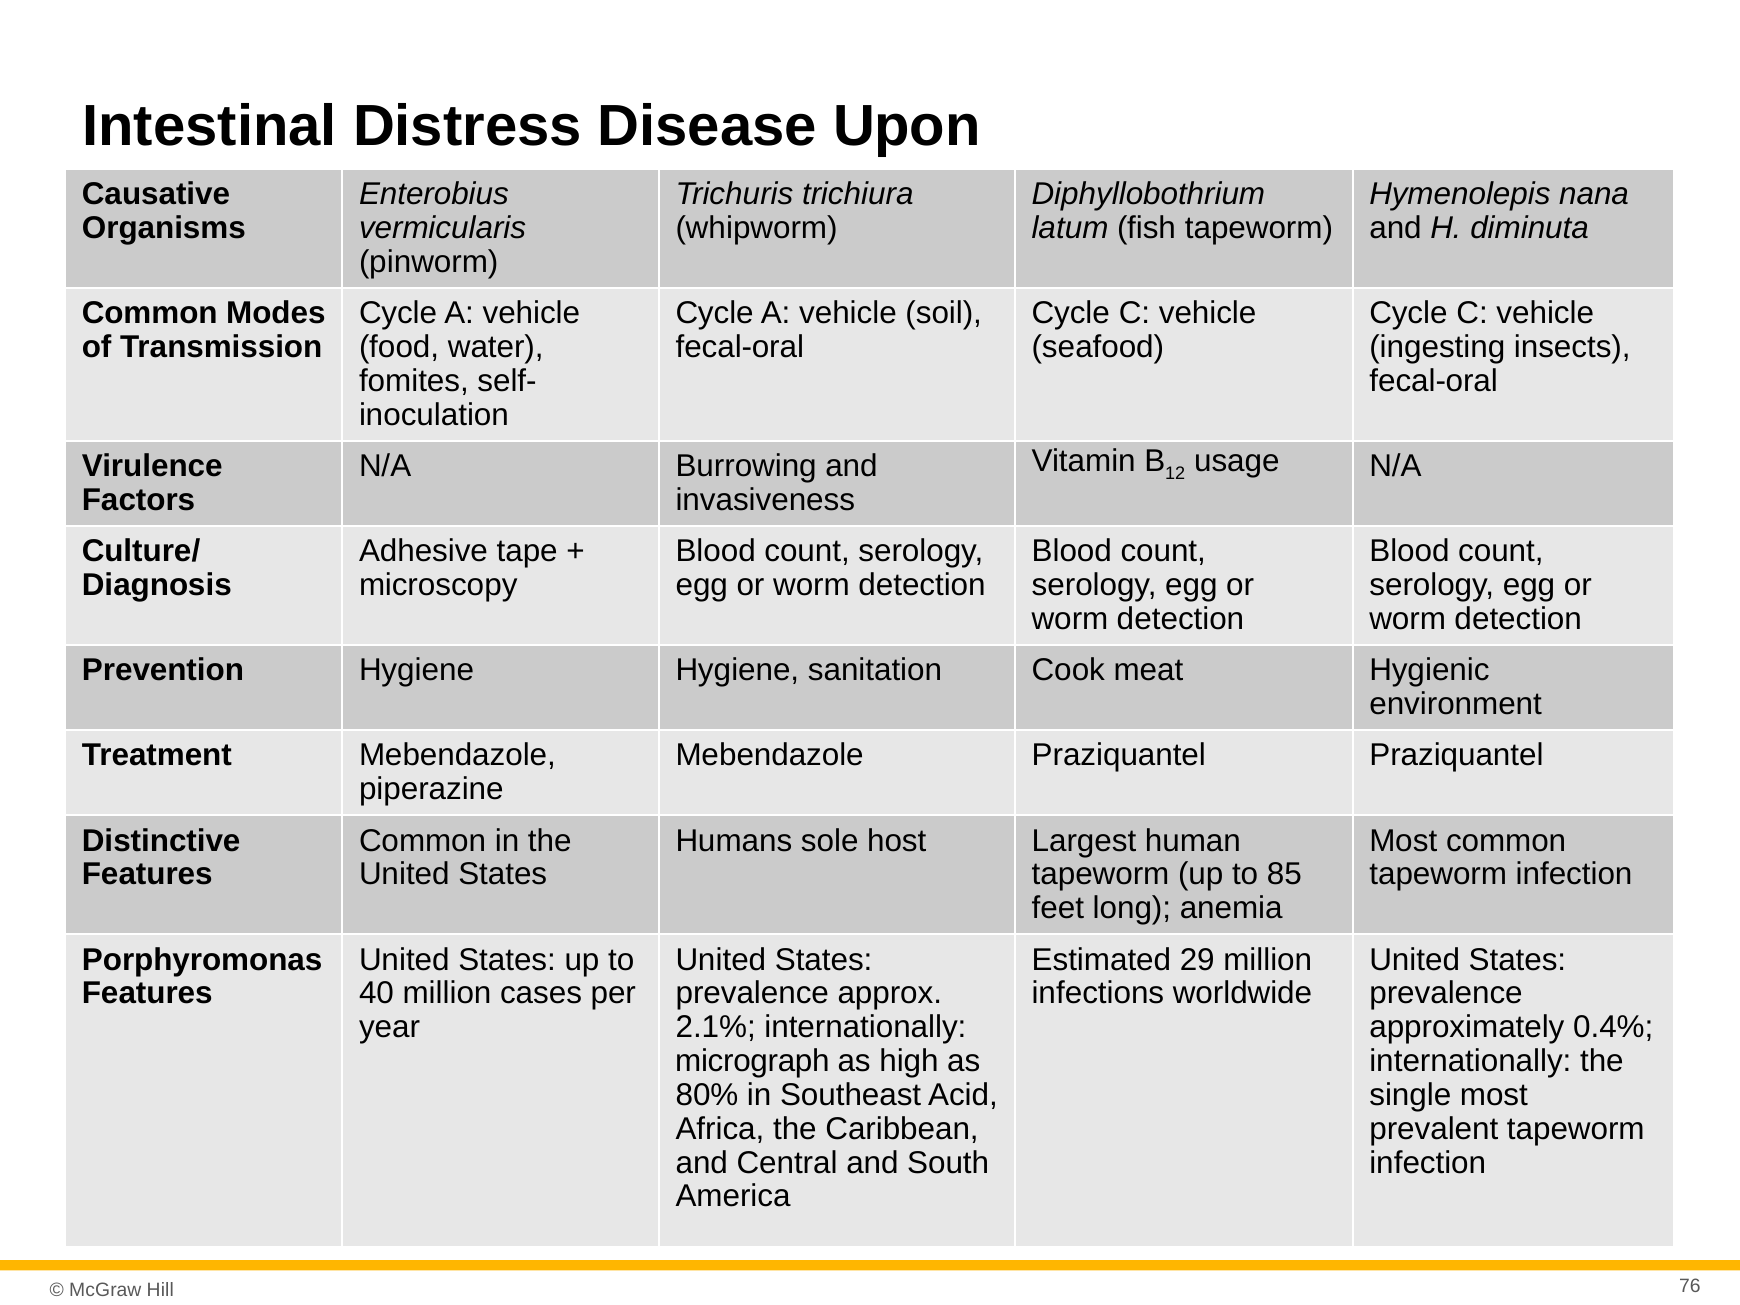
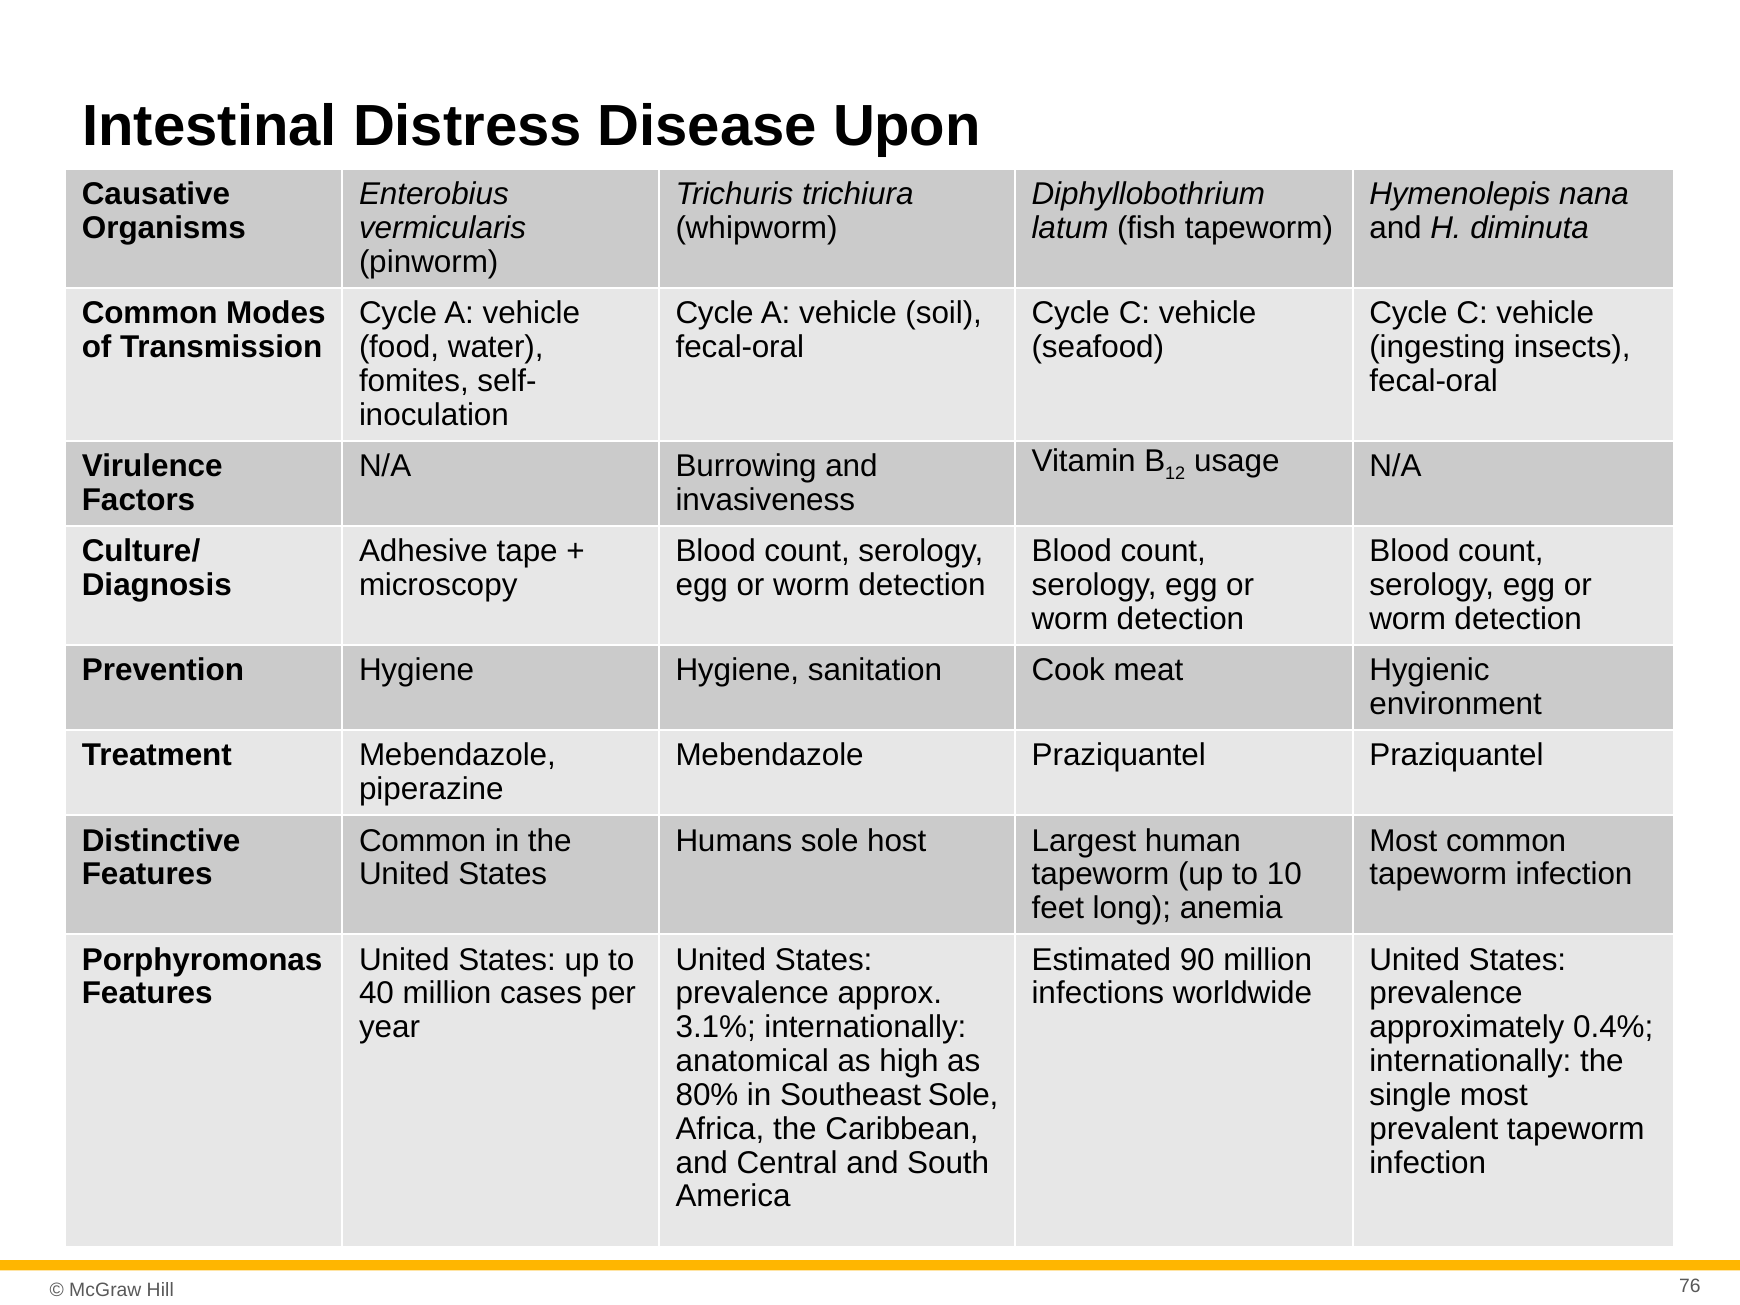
85: 85 -> 10 (1284, 874)
29: 29 -> 90 (1197, 960)
2.1%: 2.1% -> 3.1% (716, 1027)
micrograph: micrograph -> anatomical (752, 1061)
Southeast Acid: Acid -> Sole (963, 1095)
